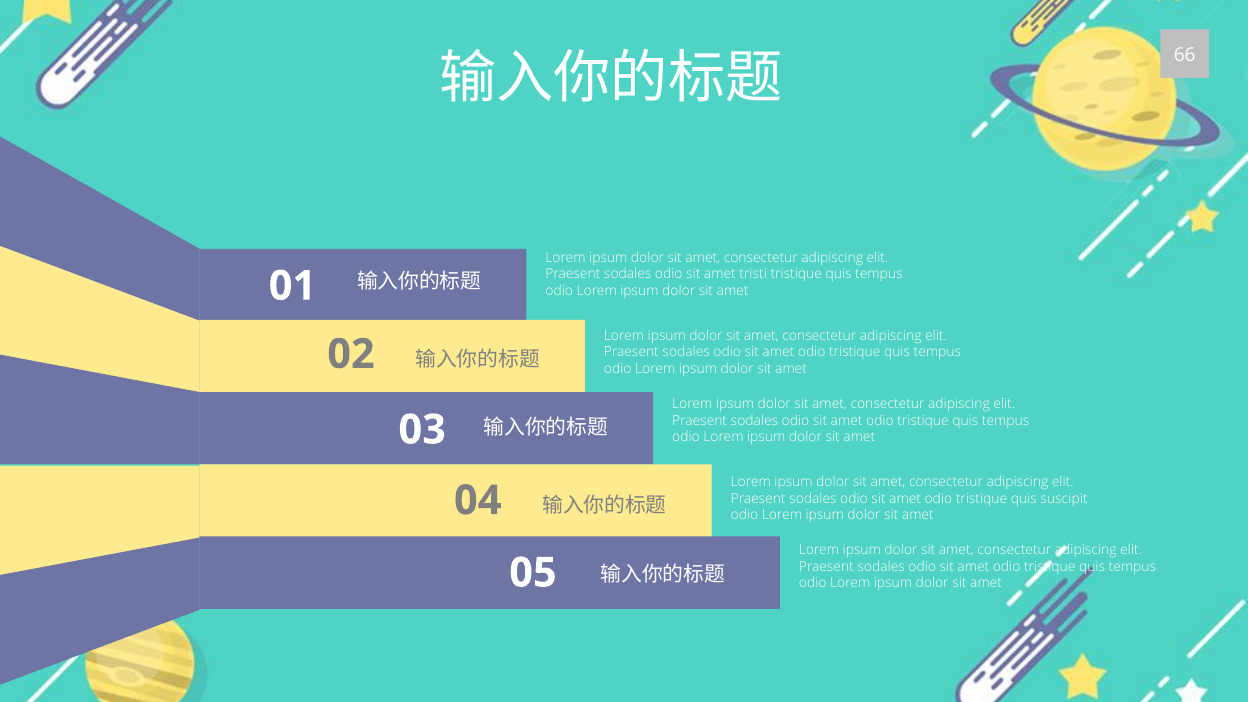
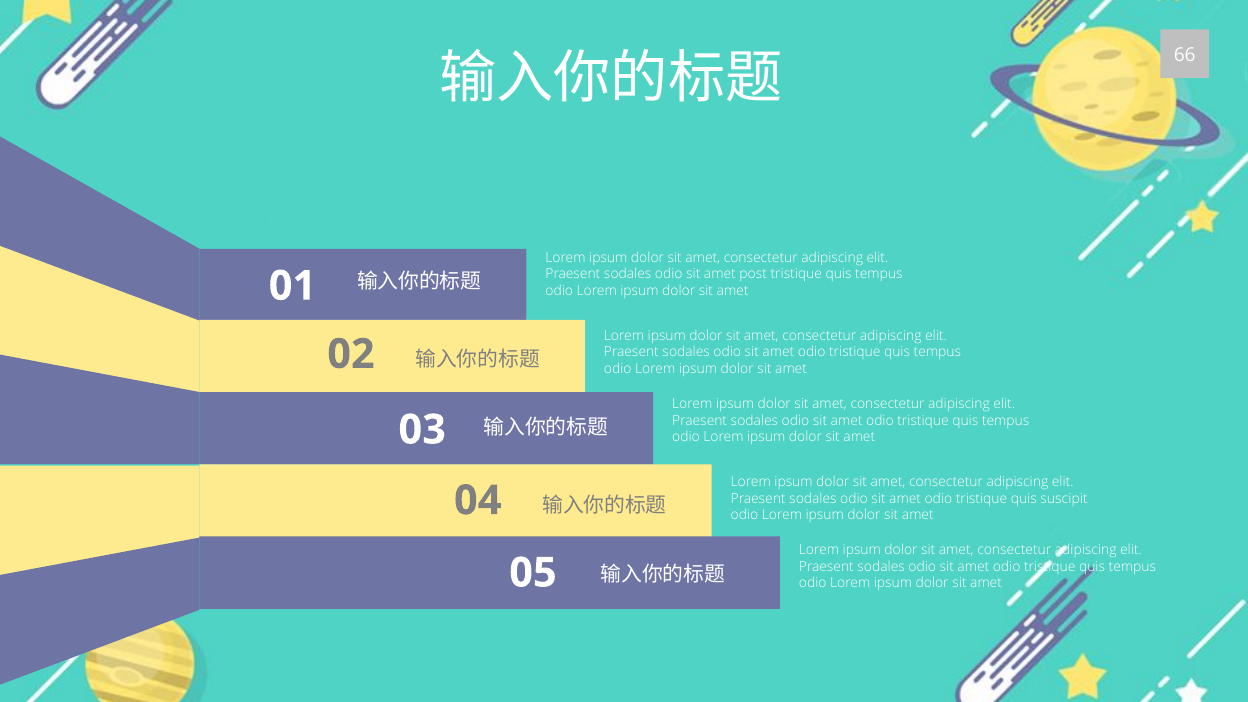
tristi: tristi -> post (753, 274)
